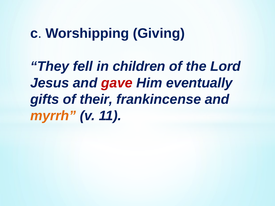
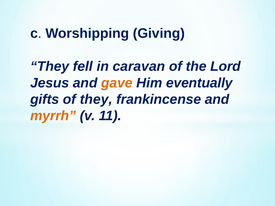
children: children -> caravan (139, 66)
gave colour: red -> orange (117, 83)
of their: their -> they (96, 99)
